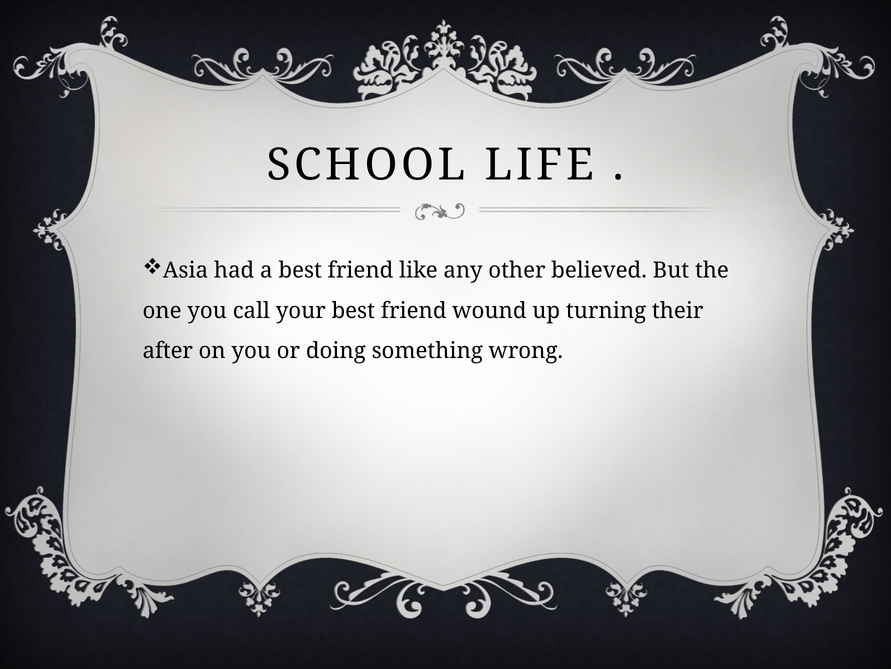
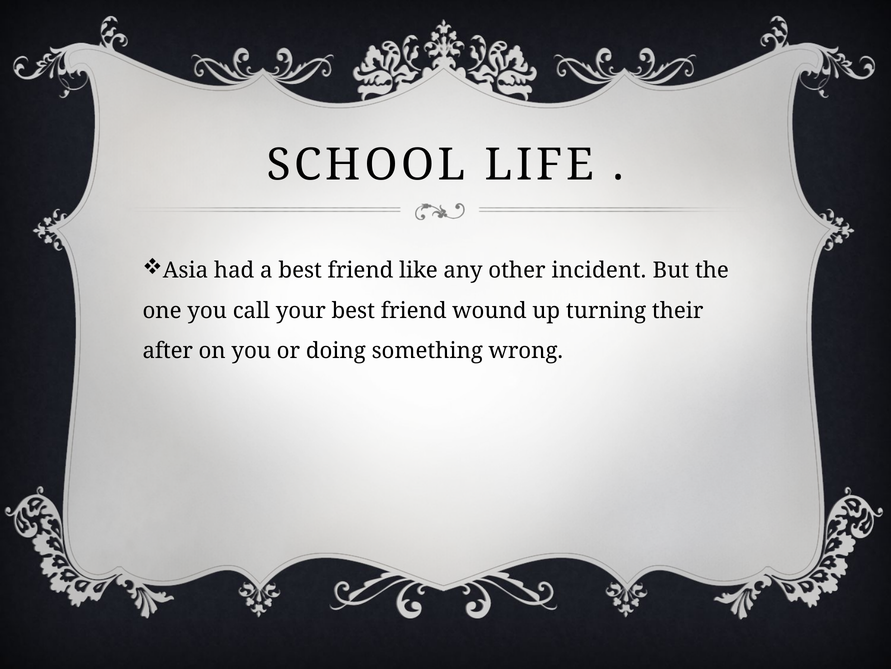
believed: believed -> incident (599, 270)
